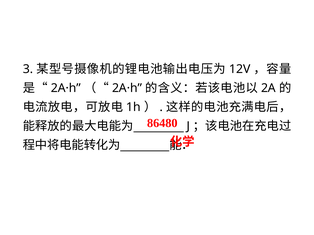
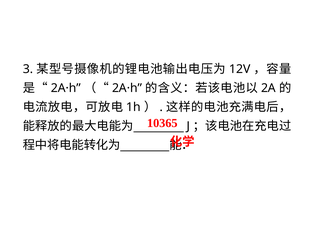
86480: 86480 -> 10365 (162, 123)
